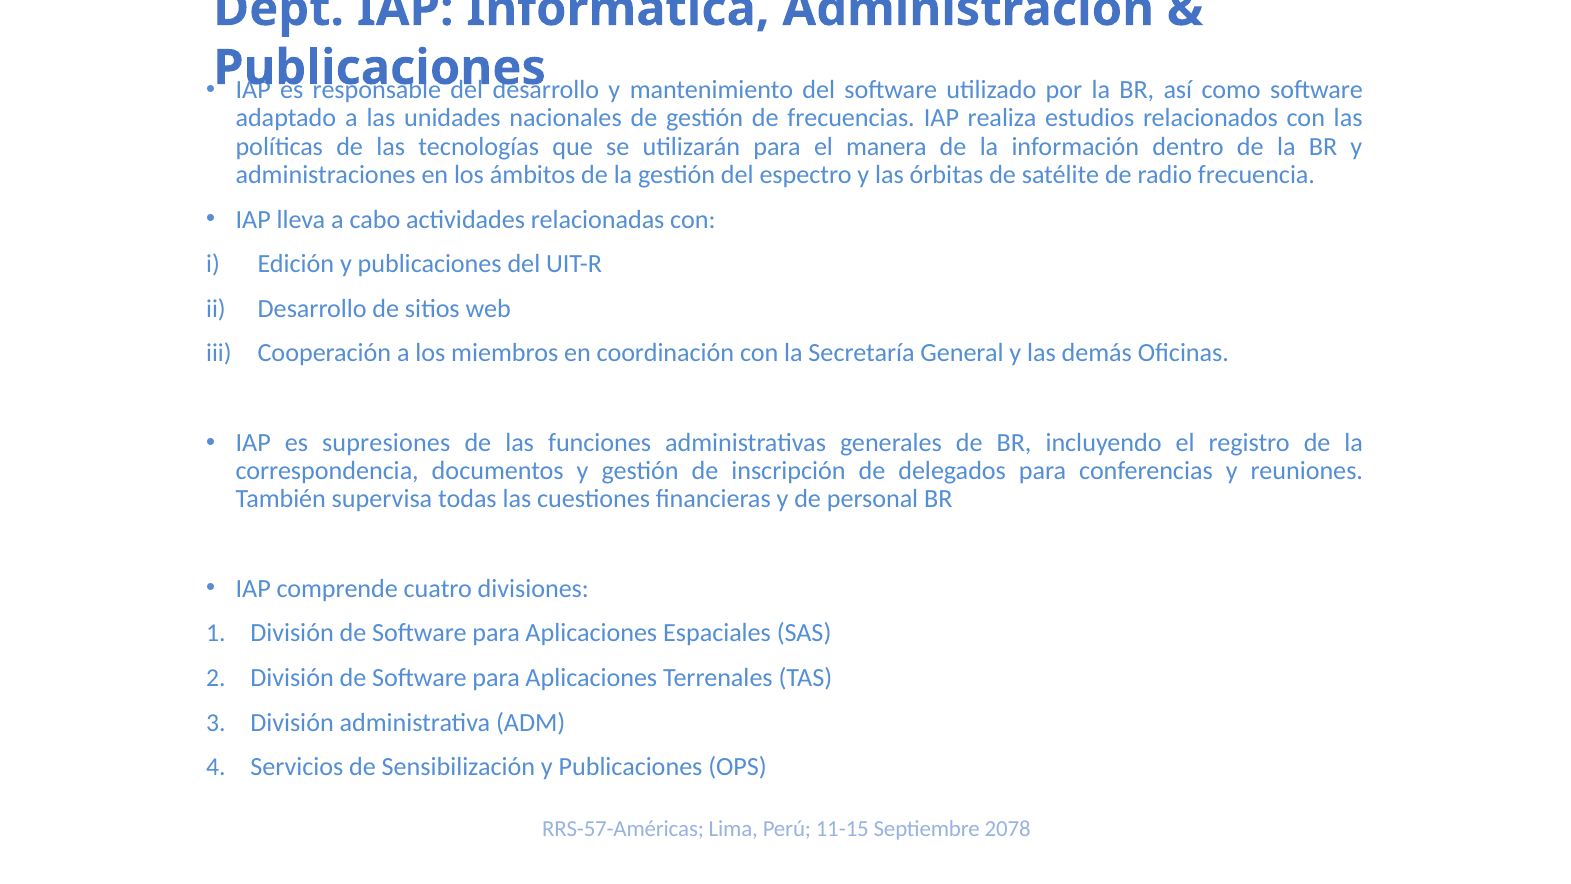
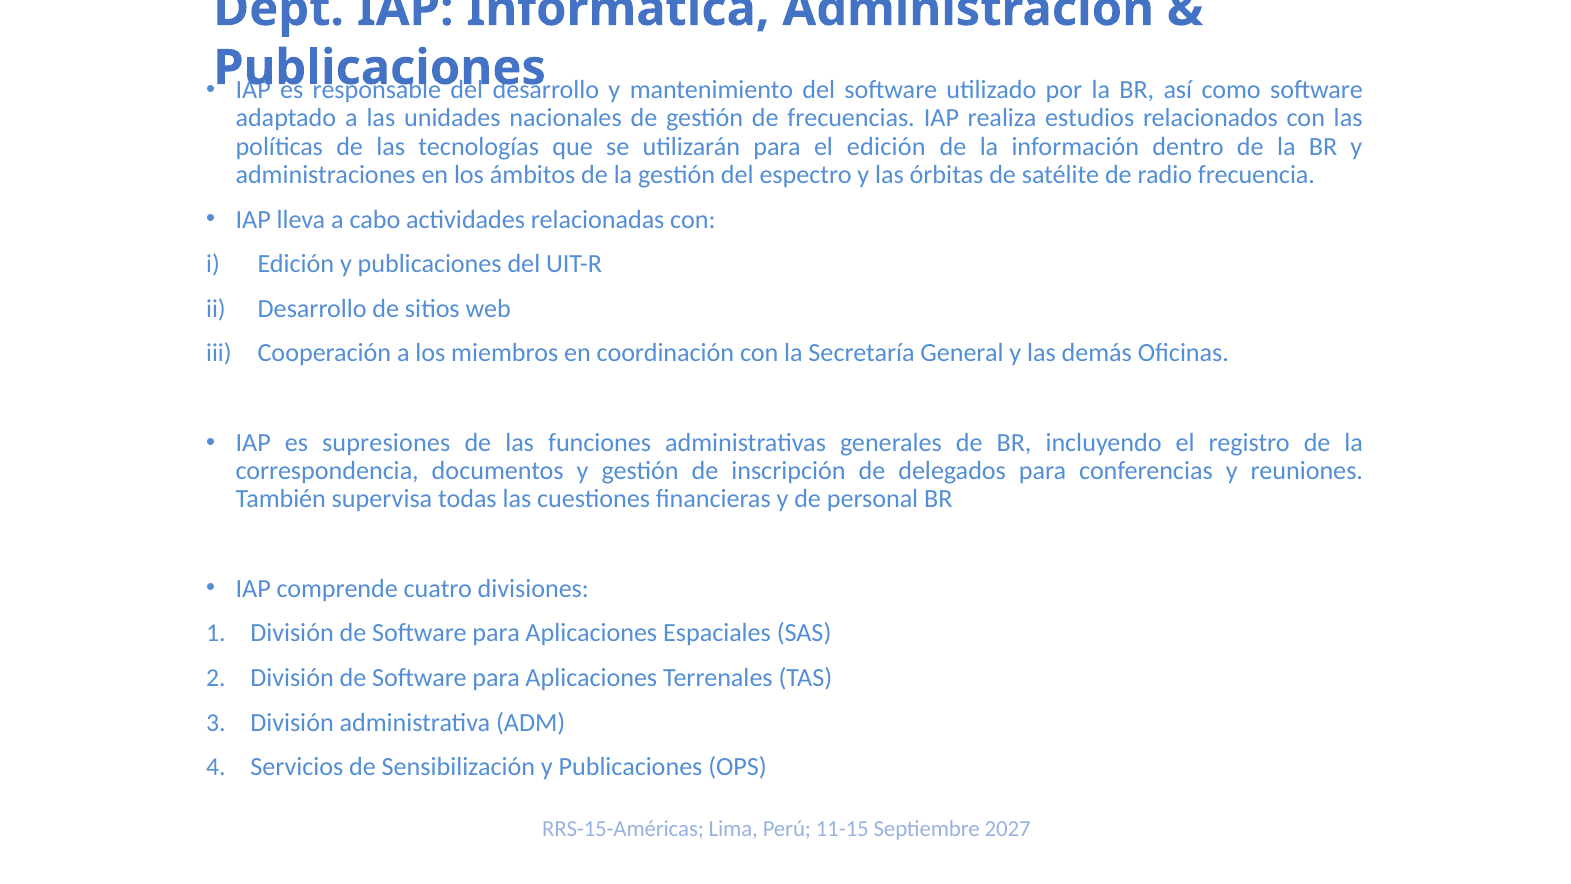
el manera: manera -> edición (886, 146)
RRS-57-Américas: RRS-57-Américas -> RRS-15-Américas (623, 829)
2078: 2078 -> 2027 (1008, 829)
